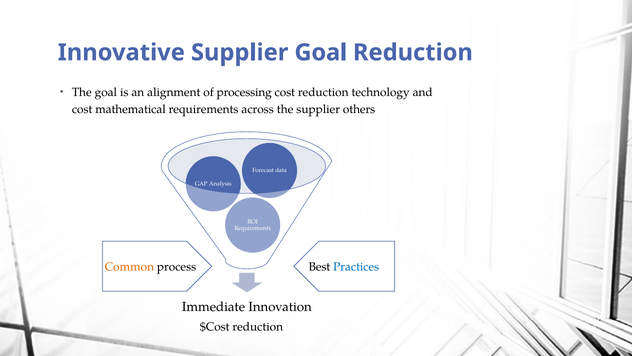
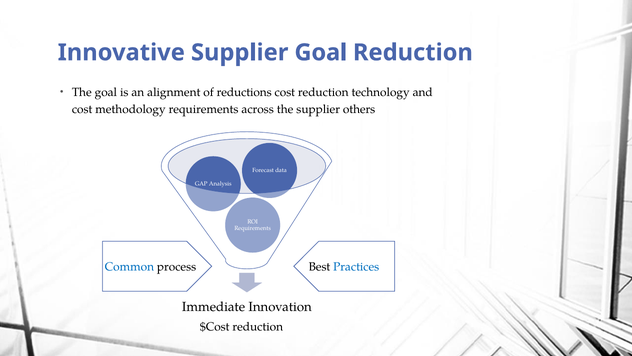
processing: processing -> reductions (244, 92)
mathematical: mathematical -> methodology (130, 109)
Common colour: orange -> blue (129, 267)
